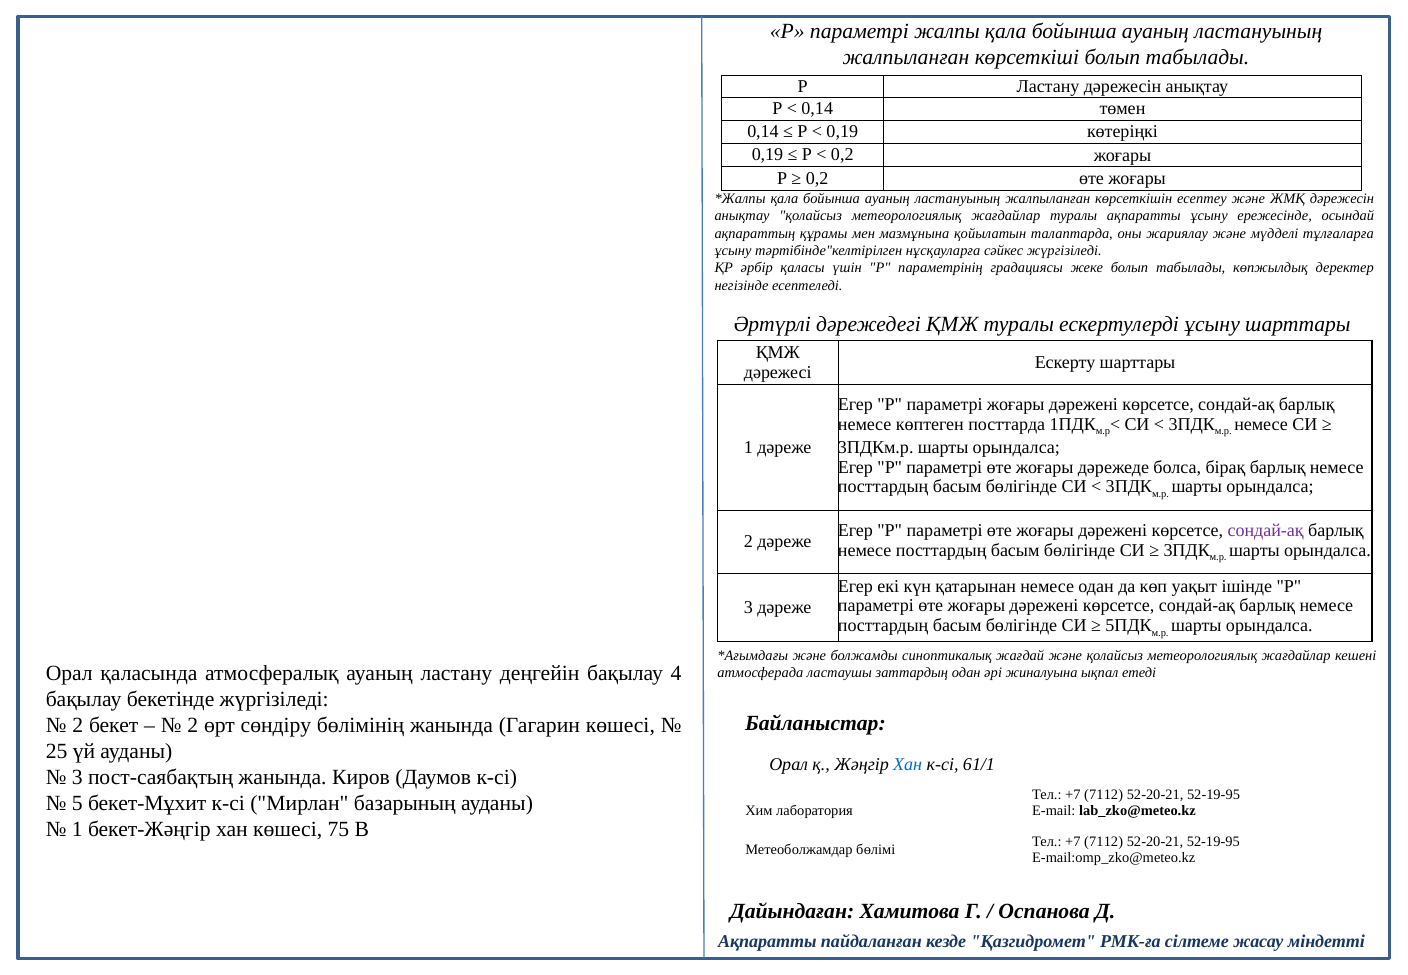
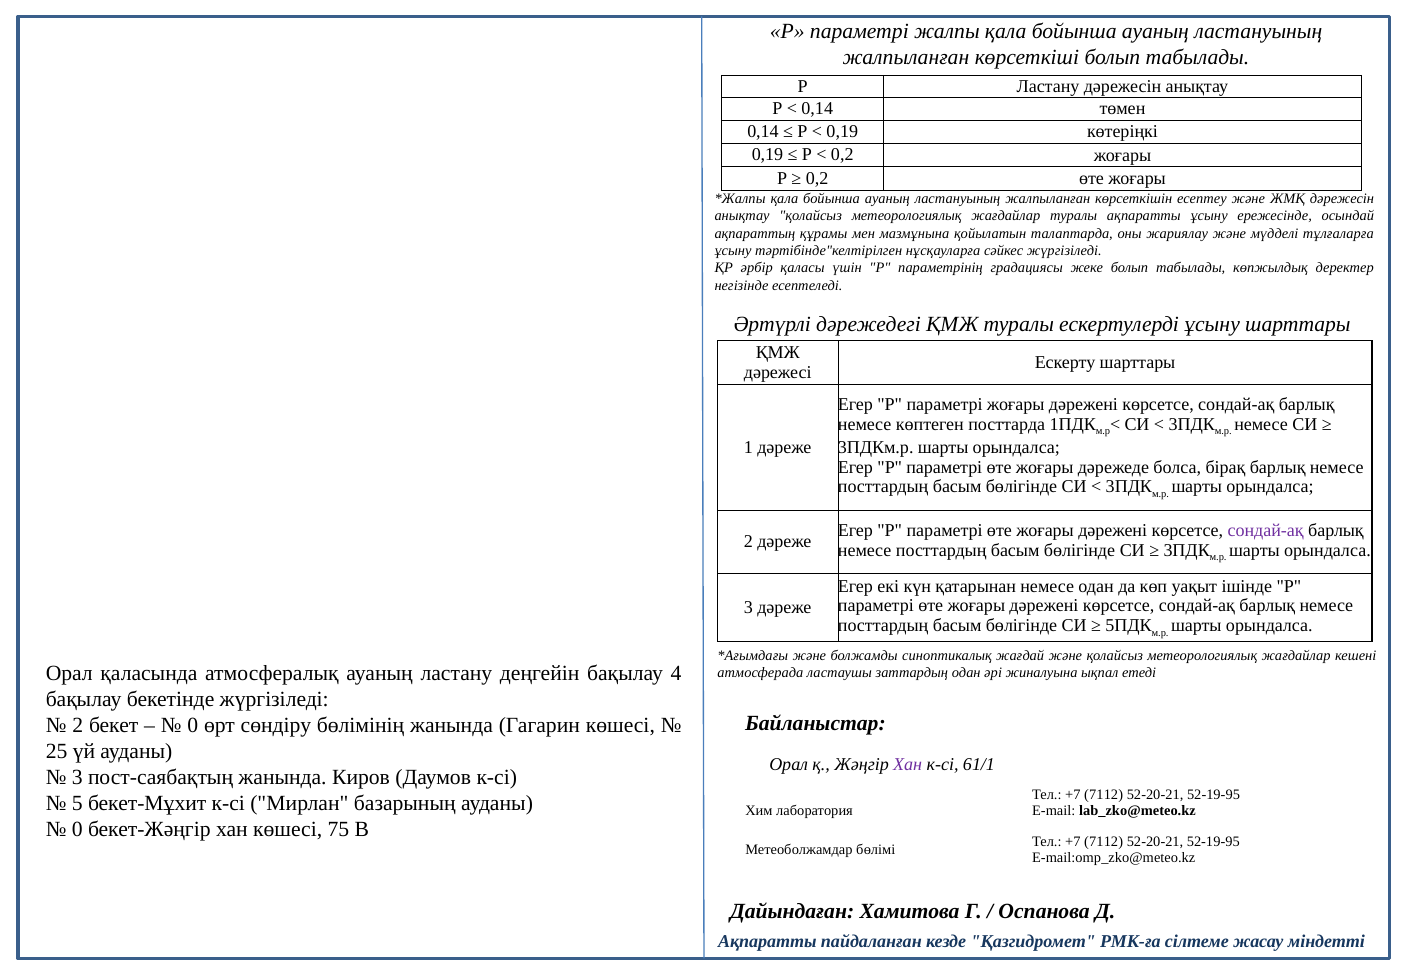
2: 2 -> 0 (193, 725)
Хан colour: blue -> purple (908, 765)
1: 1 -> 0 (77, 829)
